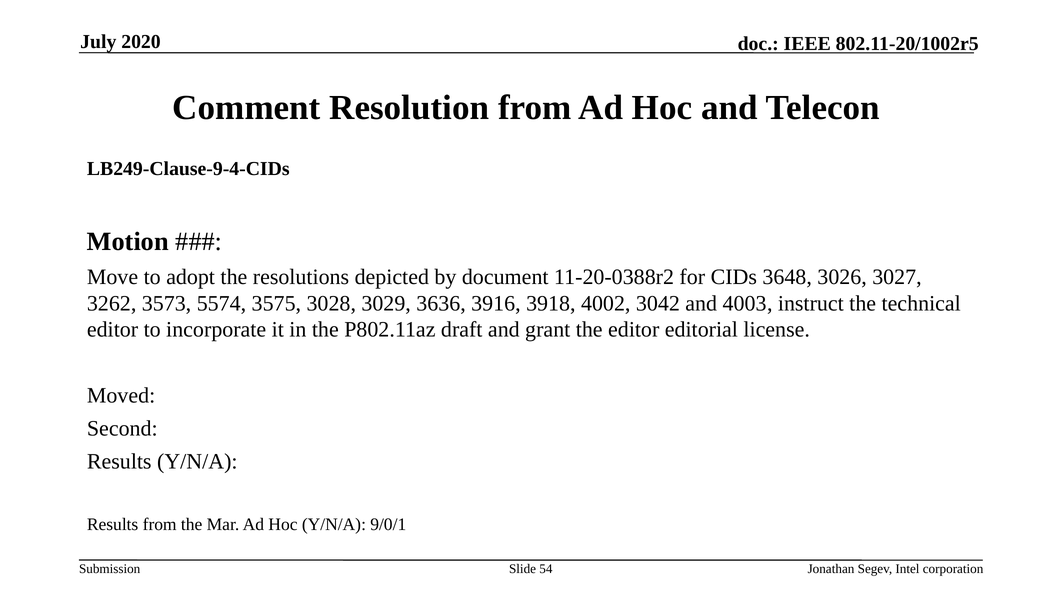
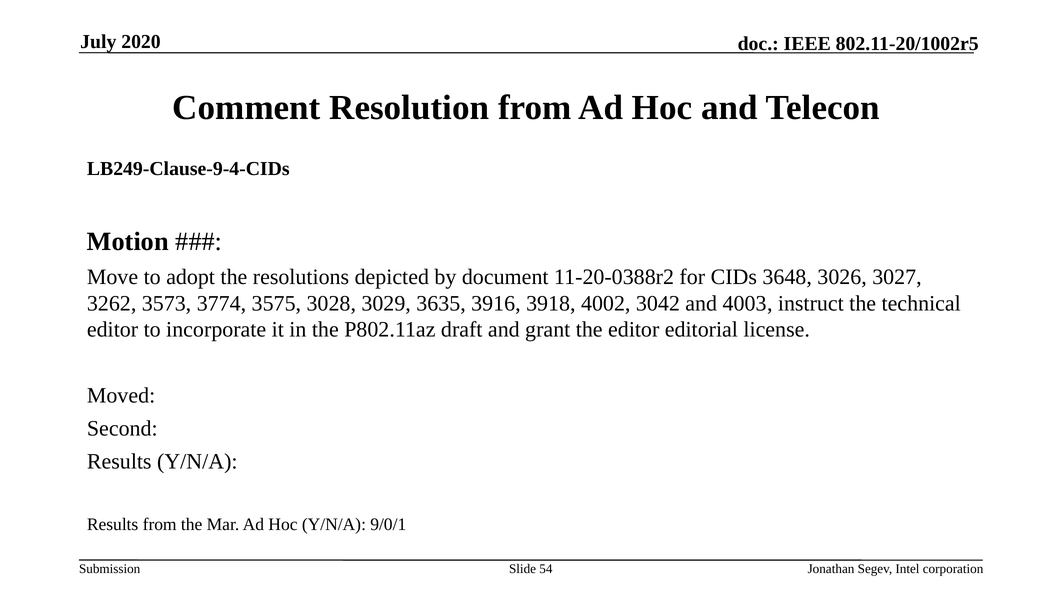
5574: 5574 -> 3774 (221, 303)
3636: 3636 -> 3635 (441, 303)
